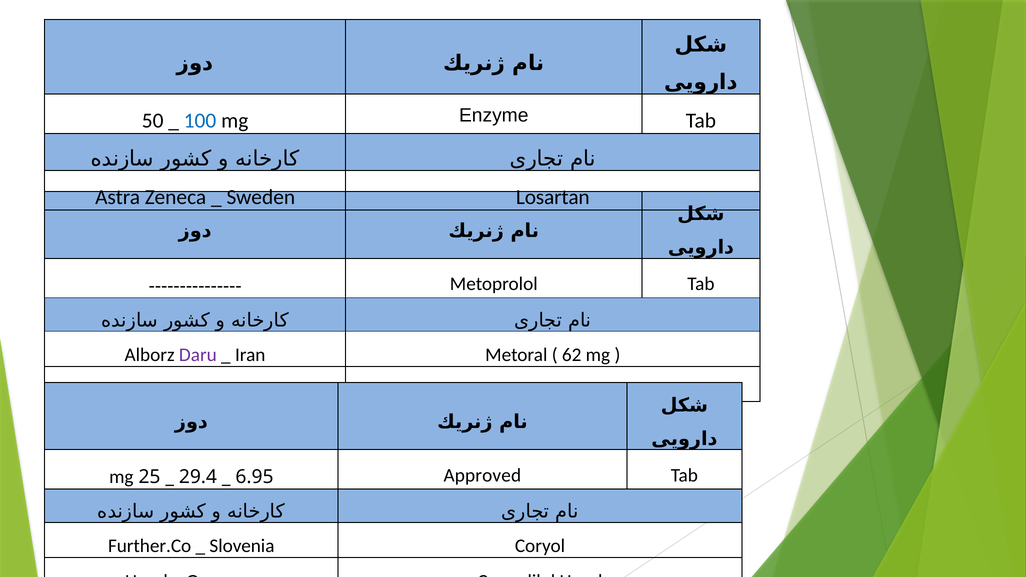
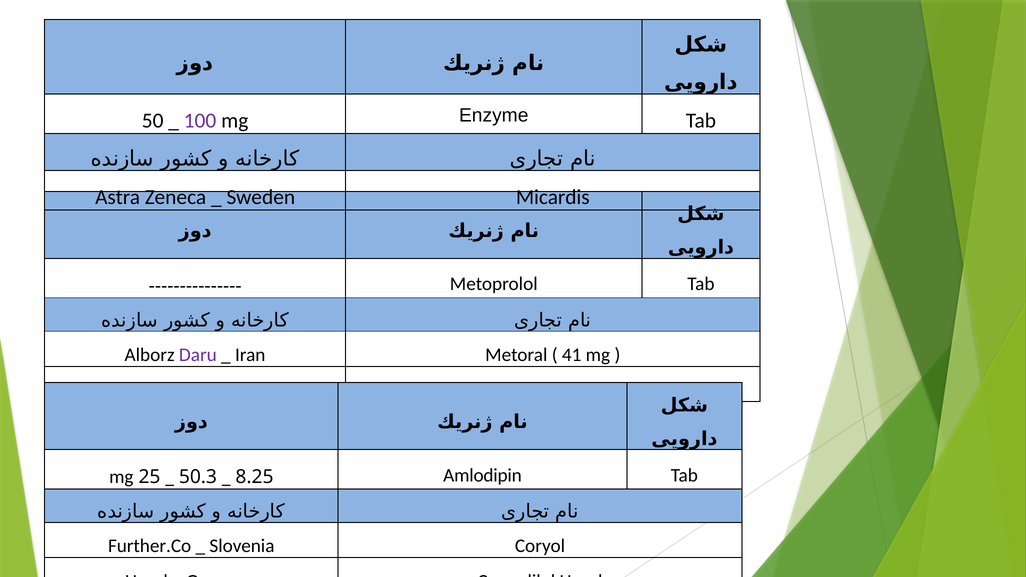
100 colour: blue -> purple (200, 120)
Losartan: Losartan -> Micardis (553, 197)
62: 62 -> 41 (572, 355)
Approved: Approved -> Amlodipin (483, 475)
29.4: 29.4 -> 50.3 (198, 477)
6.95: 6.95 -> 8.25 (255, 477)
